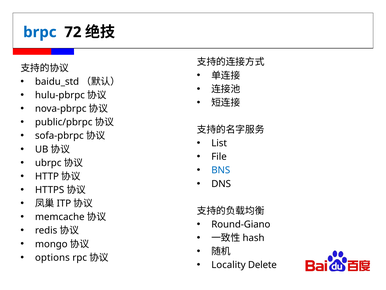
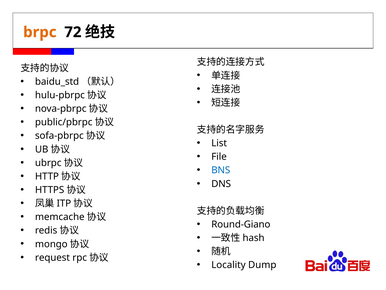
brpc colour: blue -> orange (40, 32)
options: options -> request (52, 257)
Delete: Delete -> Dump (262, 265)
